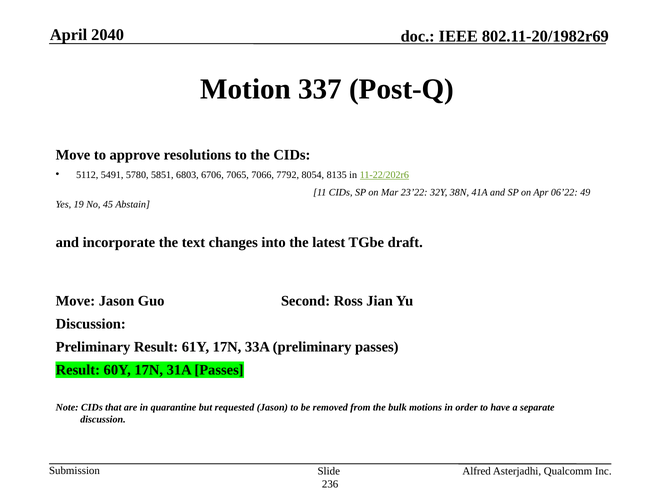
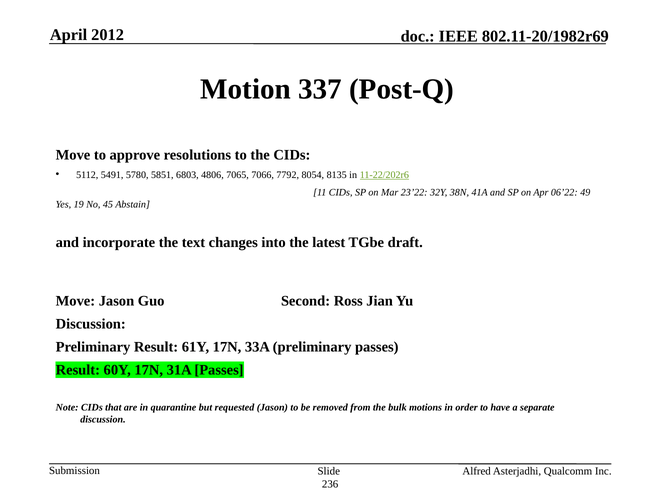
2040: 2040 -> 2012 (108, 35)
6706: 6706 -> 4806 (212, 175)
